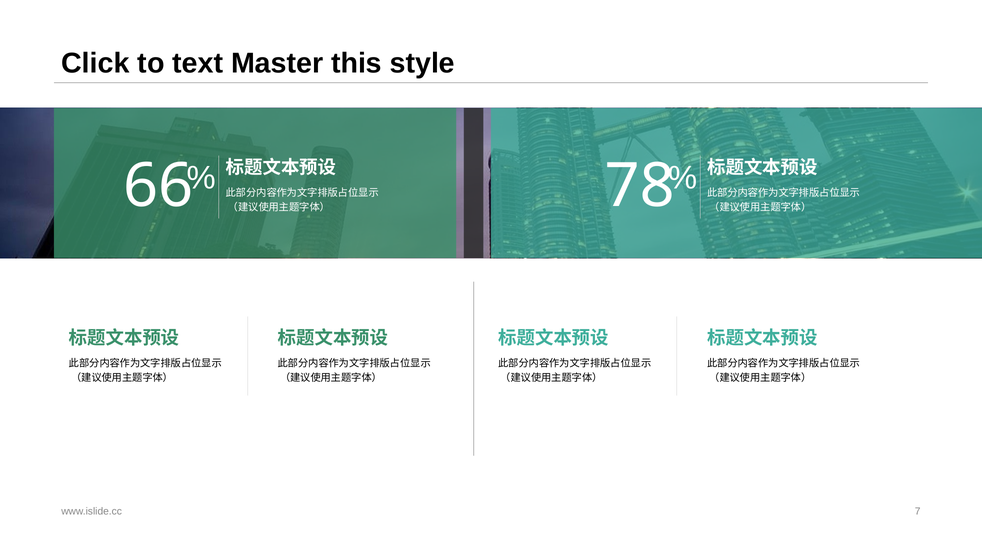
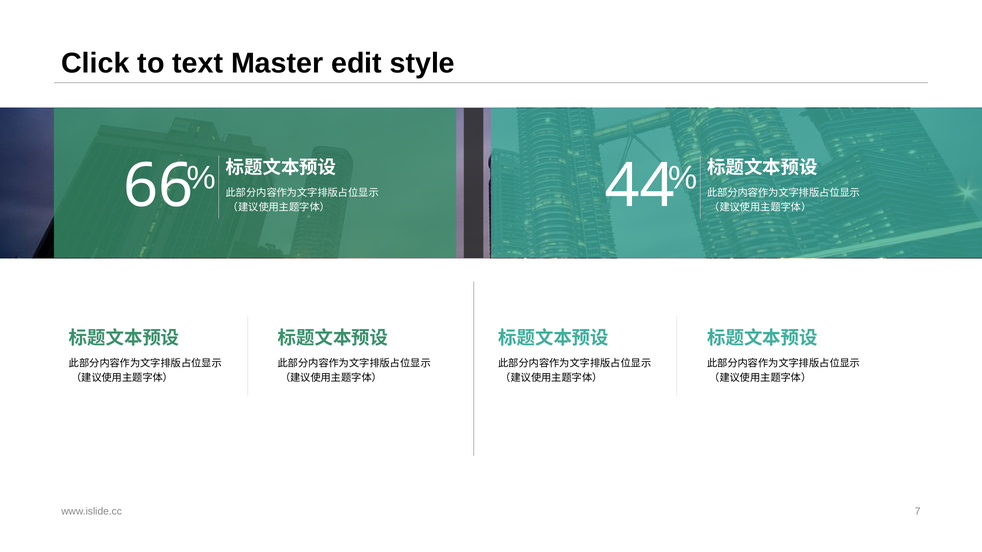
this: this -> edit (357, 64)
78: 78 -> 44 (640, 186)
